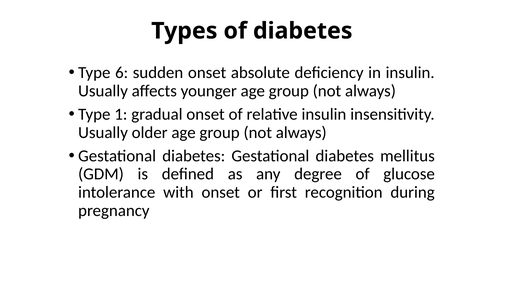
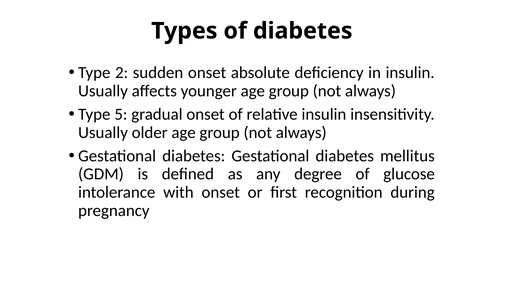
6: 6 -> 2 (122, 73)
1: 1 -> 5 (121, 115)
